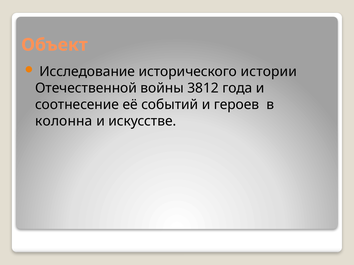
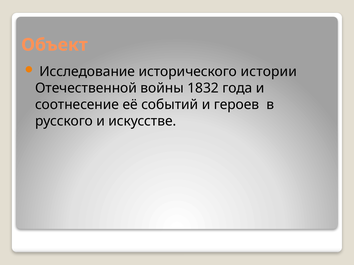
3812: 3812 -> 1832 (203, 88)
колонна: колонна -> русского (64, 121)
